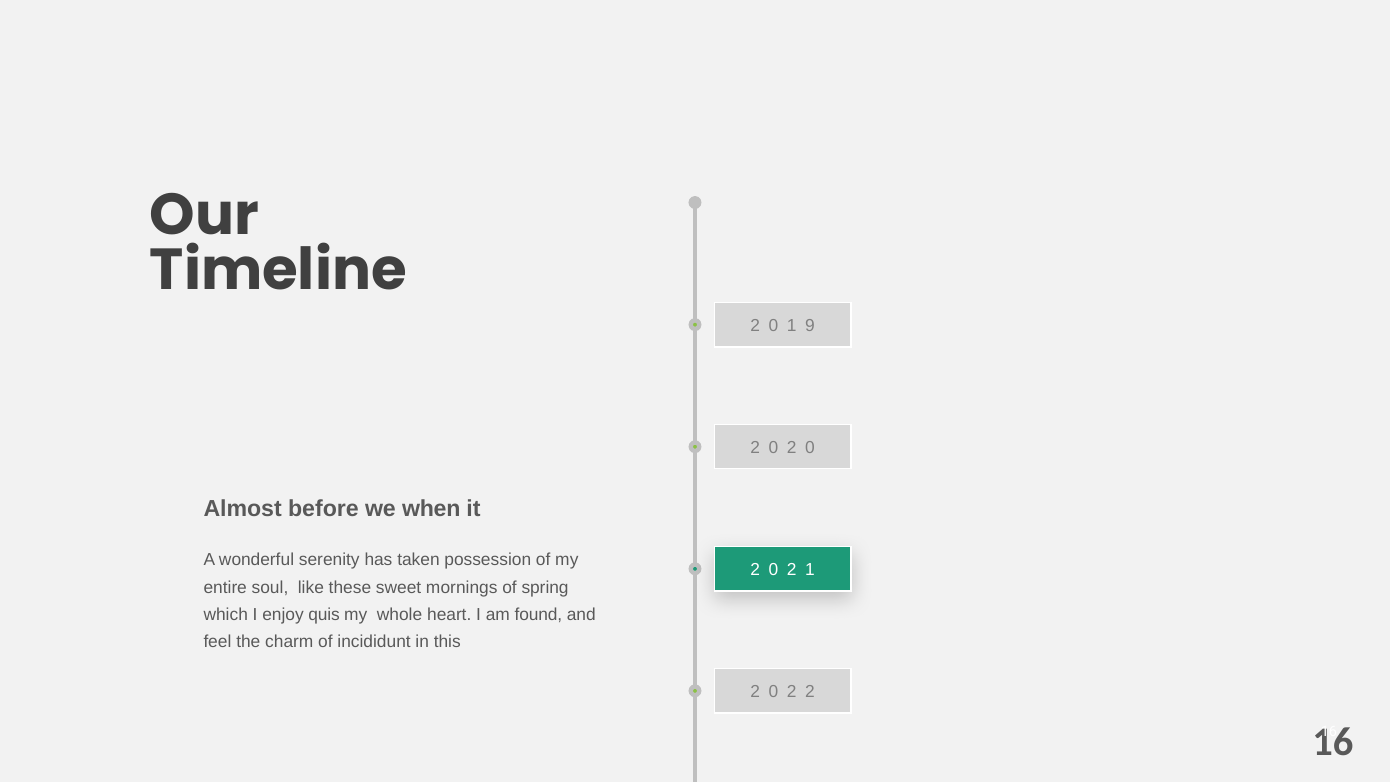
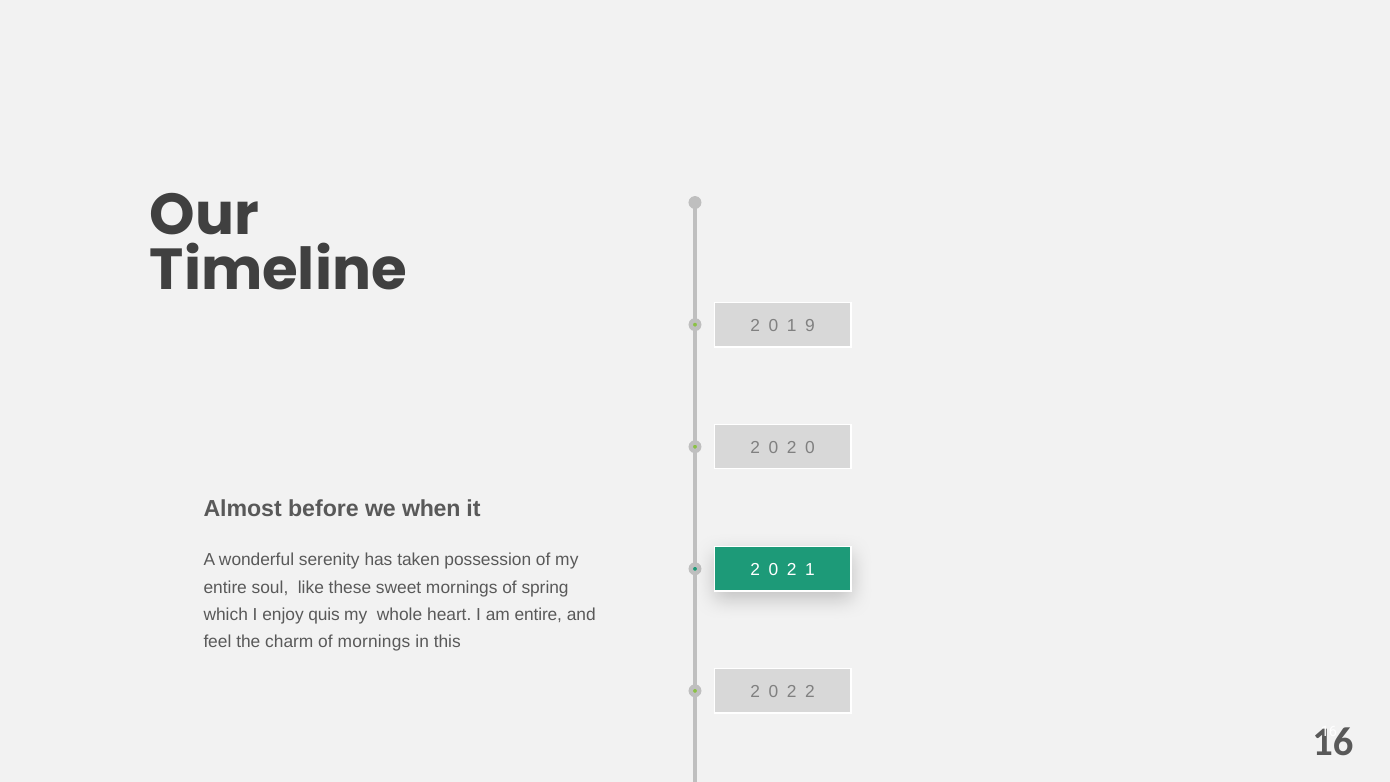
am found: found -> entire (538, 614)
of incididunt: incididunt -> mornings (374, 641)
